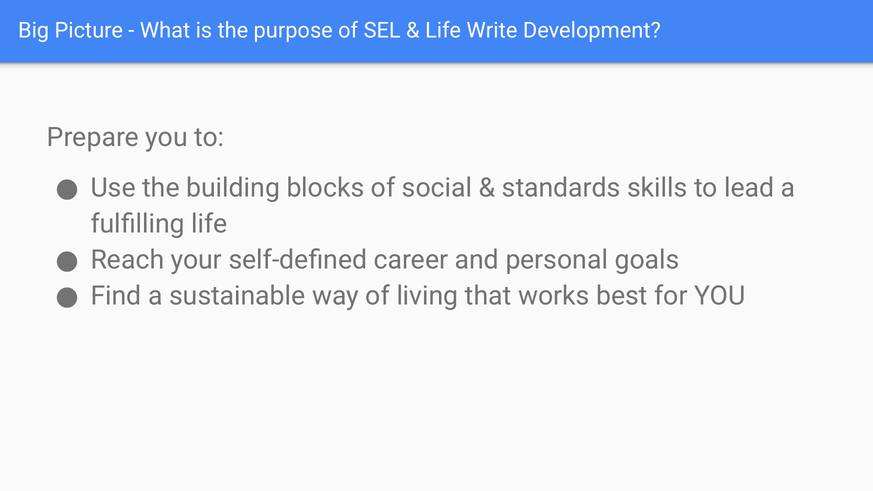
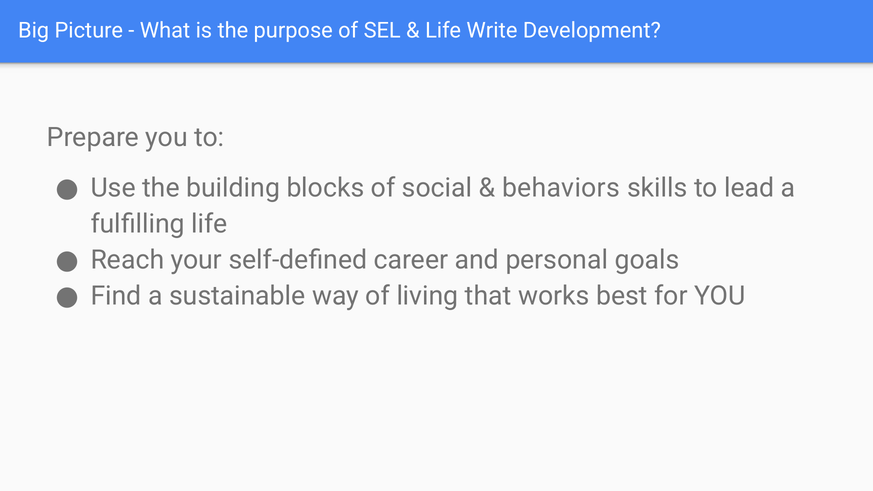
standards: standards -> behaviors (561, 188)
